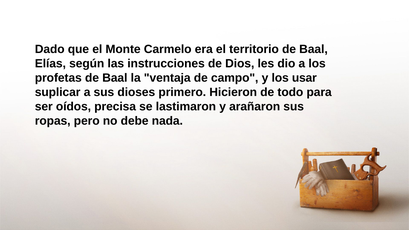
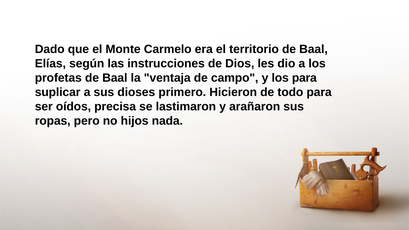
los usar: usar -> para (304, 78)
debe: debe -> hijos (135, 121)
